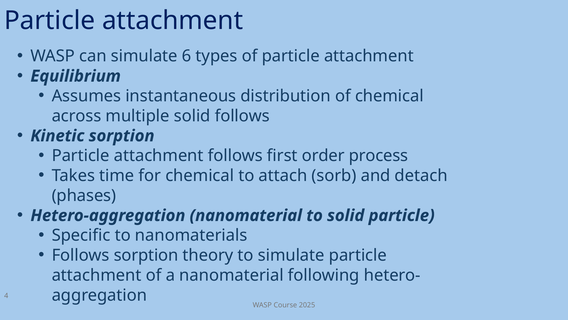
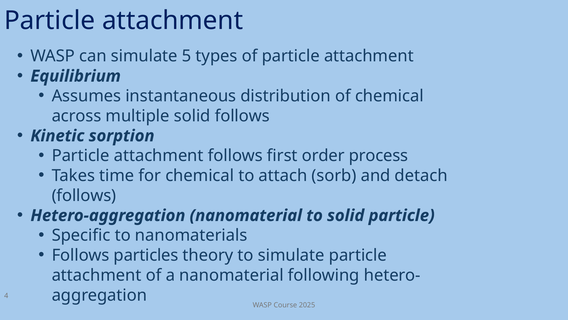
6: 6 -> 5 (187, 56)
phases: phases -> follows (84, 195)
Follows sorption: sorption -> particles (146, 255)
